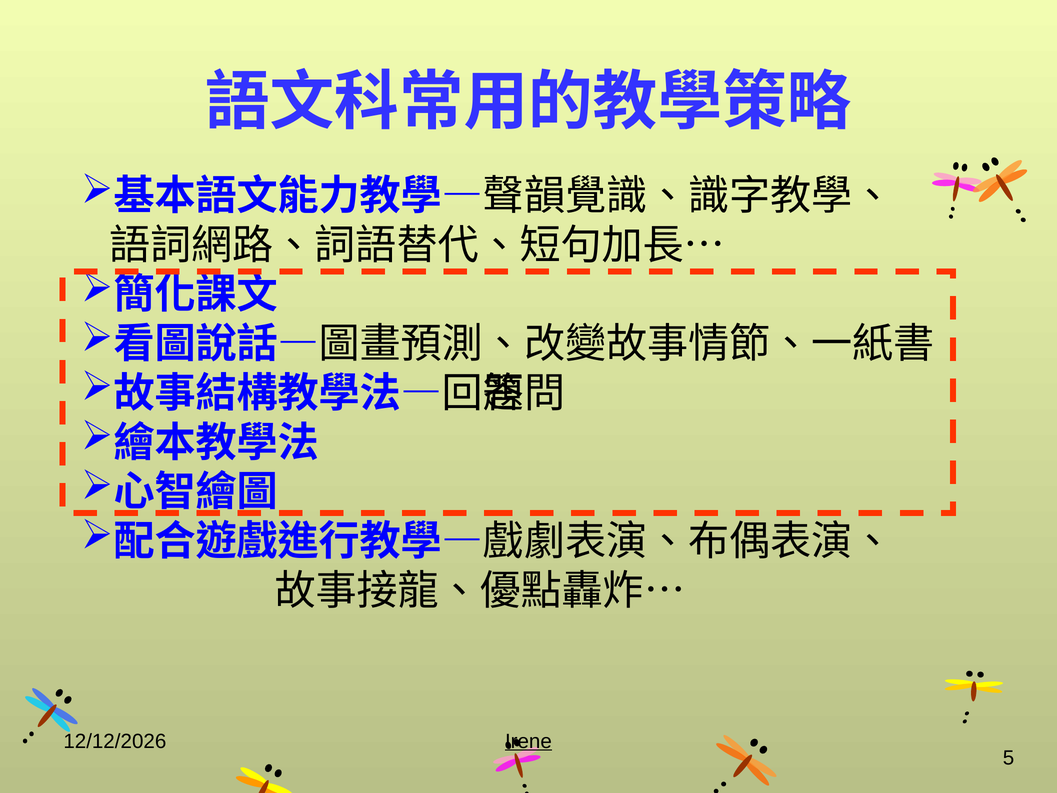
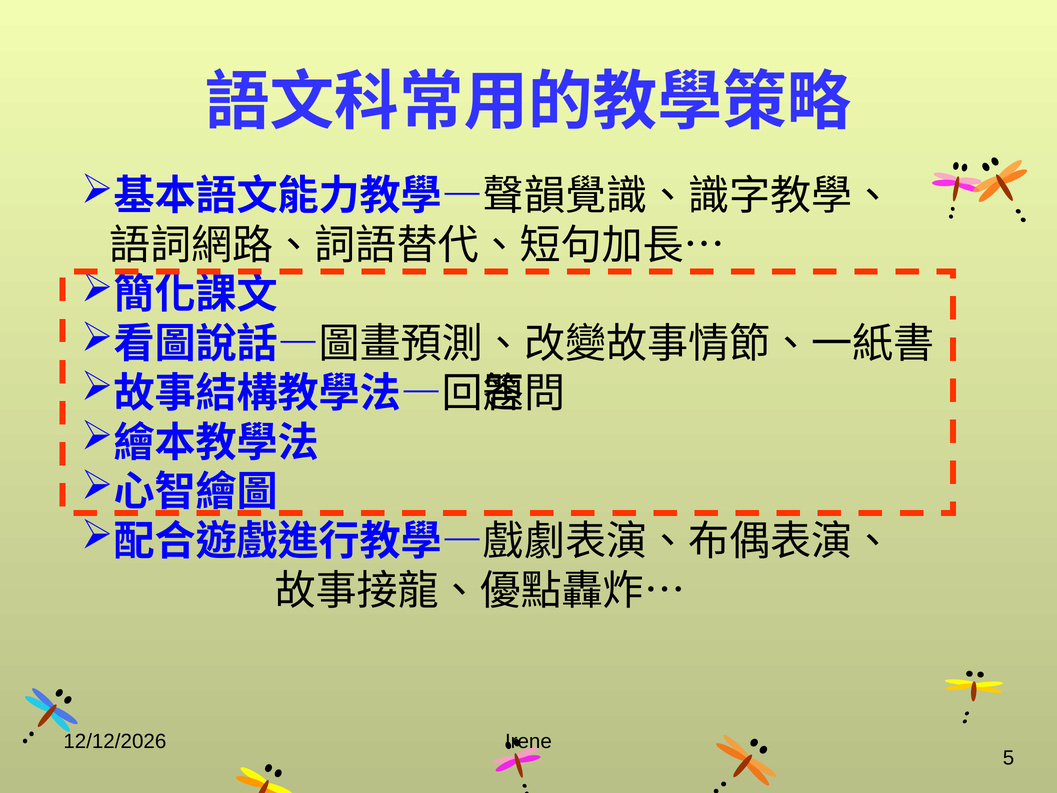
Irene underline: present -> none (528, 741)
